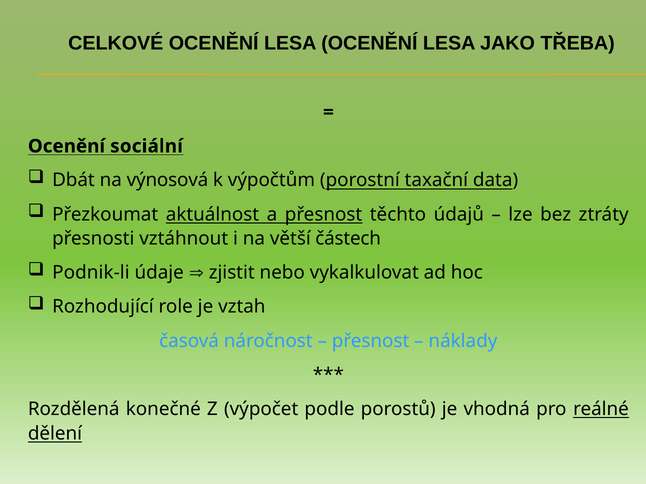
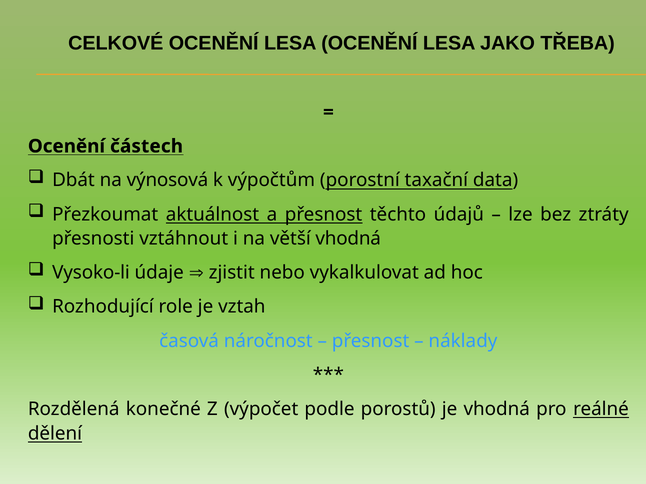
sociální: sociální -> částech (147, 146)
větší částech: částech -> vhodná (348, 239)
Podnik-li: Podnik-li -> Vysoko-li (91, 273)
